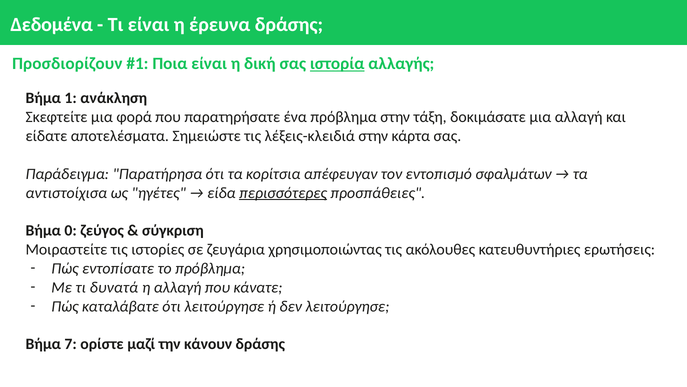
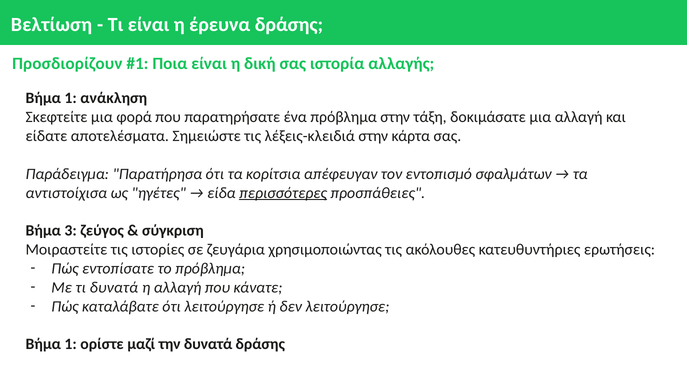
Δεδομένα: Δεδομένα -> Βελτίωση (51, 25)
ιστορία underline: present -> none (337, 64)
0: 0 -> 3 (71, 230)
7: 7 -> 1 (71, 344)
την κάνουν: κάνουν -> δυνατά (208, 344)
